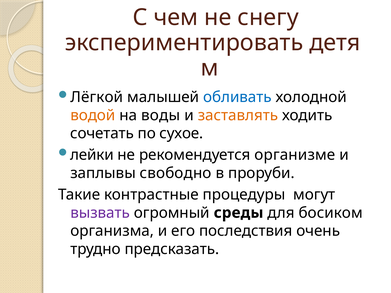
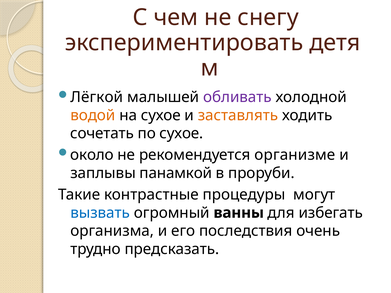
обливать colour: blue -> purple (237, 97)
на воды: воды -> сухое (161, 115)
лейки: лейки -> около (92, 155)
свободно: свободно -> панамкой (176, 173)
вызвать colour: purple -> blue (100, 213)
среды: среды -> ванны (239, 213)
босиком: босиком -> избегать (331, 213)
